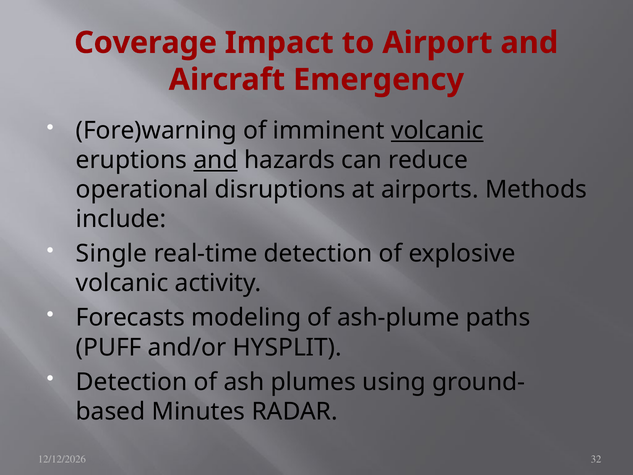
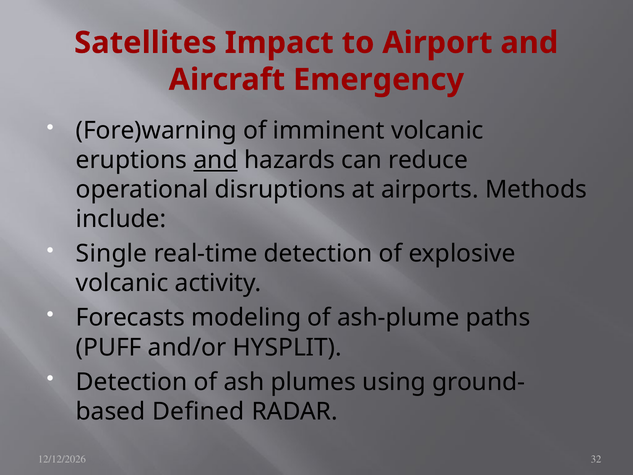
Coverage: Coverage -> Satellites (145, 43)
volcanic underline: present -> none (437, 130)
Minutes: Minutes -> Defined (198, 411)
